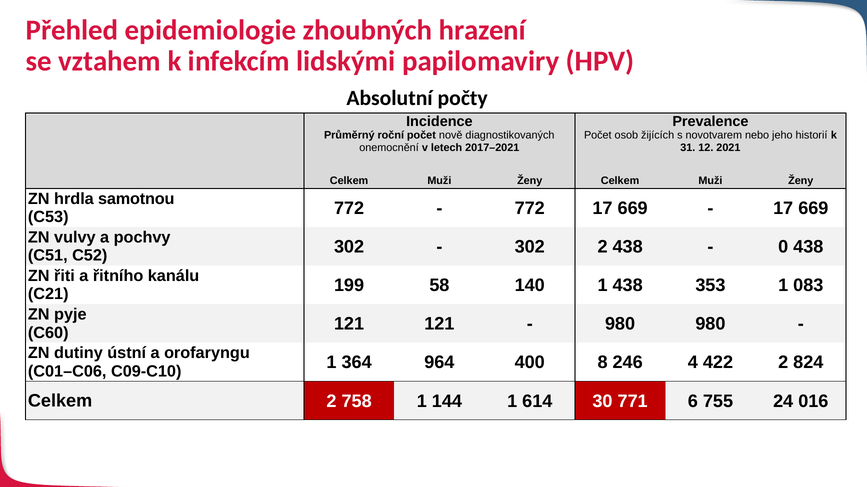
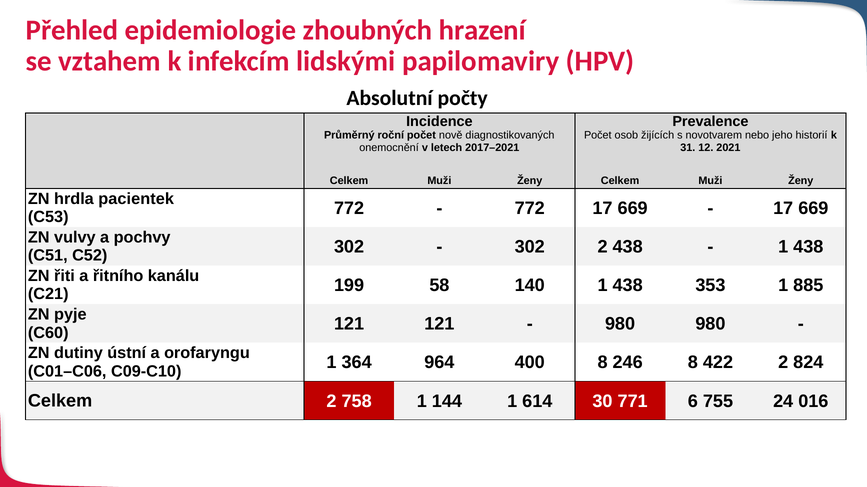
samotnou: samotnou -> pacientek (136, 199)
0: 0 -> 1 (783, 247)
083: 083 -> 885 (808, 286)
246 4: 4 -> 8 (693, 363)
